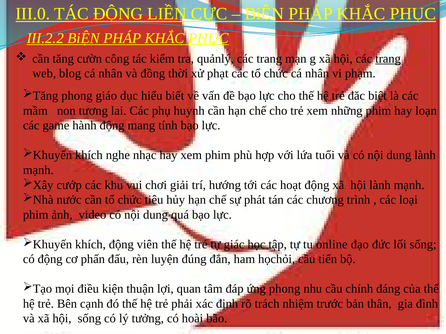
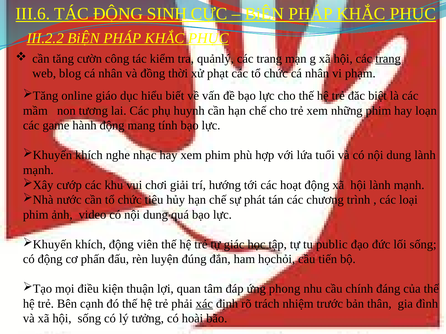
III.0: III.0 -> III.6 (33, 14)
LIỀN: LIỀN -> SINH (167, 14)
phong: phong -> online (77, 96)
online: online -> public (332, 245)
xác underline: none -> present (204, 304)
